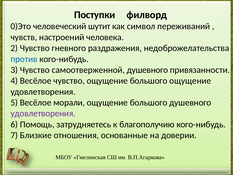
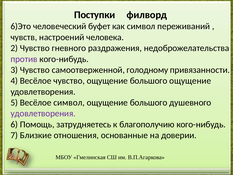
0)Это: 0)Это -> 6)Это (21, 26)
шутит: шутит -> буфет (99, 26)
против colour: blue -> purple (24, 59)
самоотверженной душевного: душевного -> голодному (147, 70)
Весёлое морали: морали -> символ (69, 102)
